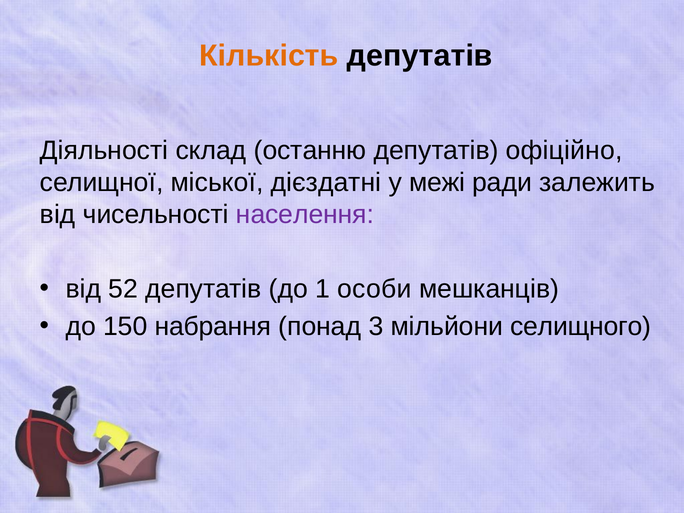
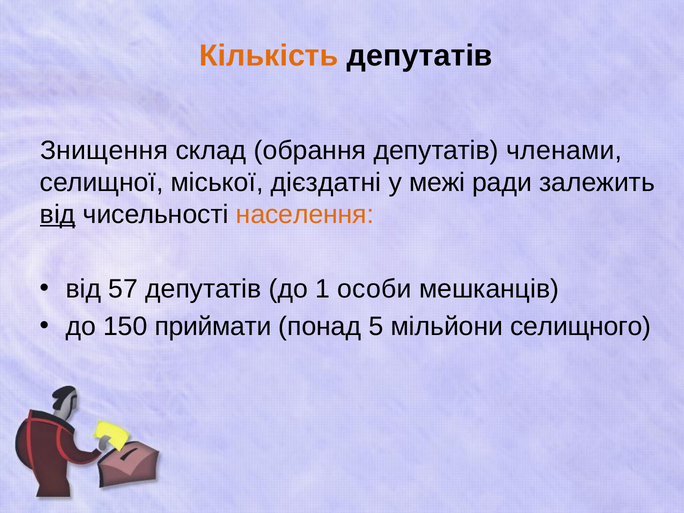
Діяльності: Діяльності -> Знищення (104, 151)
останню: останню -> обрання (310, 151)
офіційно: офіційно -> членами (564, 151)
від underline: none -> present (58, 214)
населення colour: purple -> orange (305, 214)
52: 52 -> 57 (123, 289)
набрання: набрання -> приймати (213, 326)
3: 3 -> 5 (376, 326)
